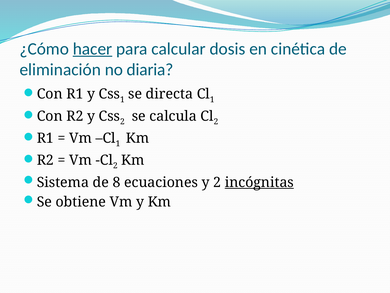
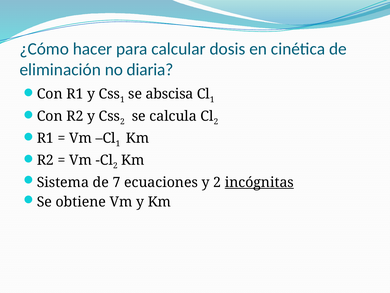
hacer underline: present -> none (93, 49)
directa: directa -> abscisa (170, 94)
8: 8 -> 7 (116, 182)
